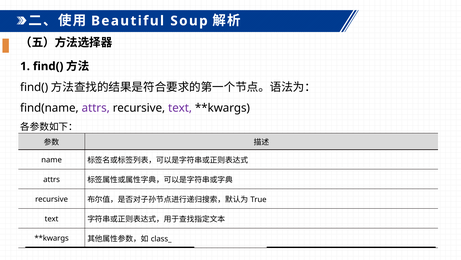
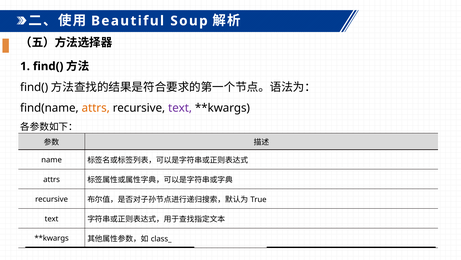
attrs colour: purple -> orange (96, 108)
